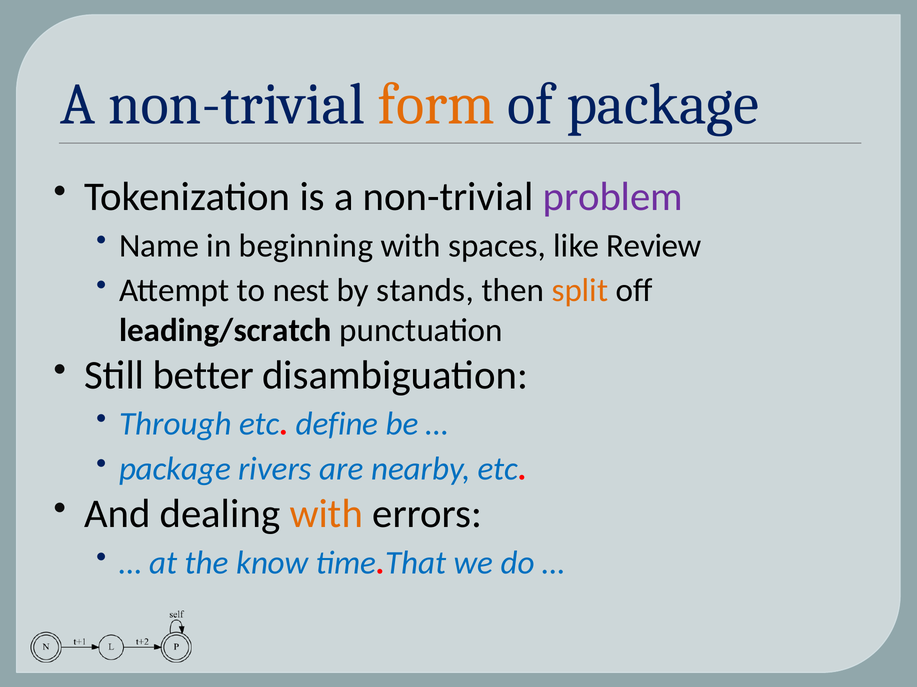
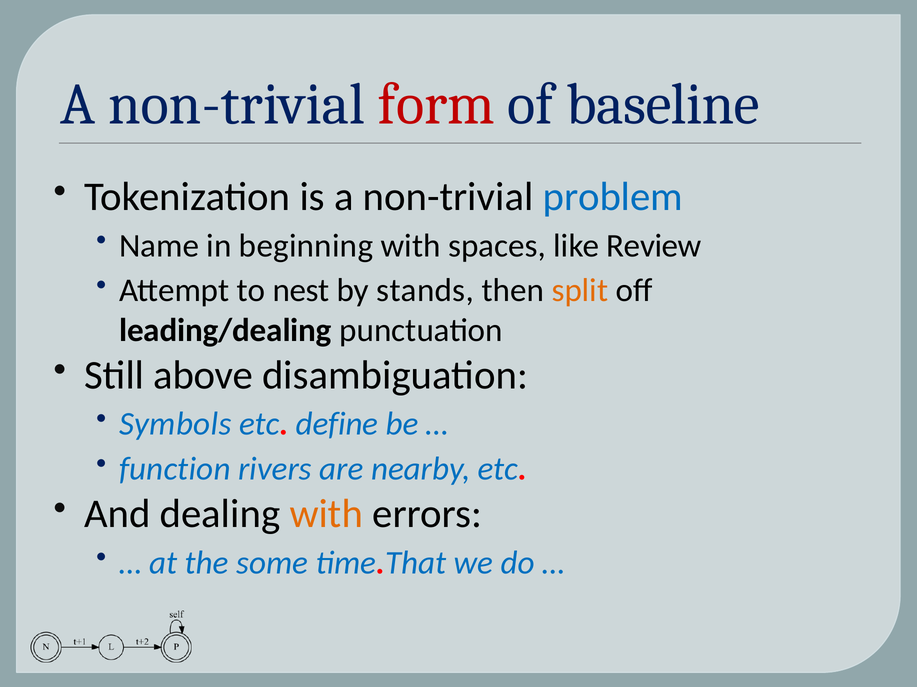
form colour: orange -> red (436, 104)
of package: package -> baseline (663, 104)
problem colour: purple -> blue (613, 197)
leading/scratch: leading/scratch -> leading/dealing (225, 331)
better: better -> above (203, 376)
Through: Through -> Symbols (175, 425)
package: package -> function (175, 469)
know: know -> some (272, 563)
